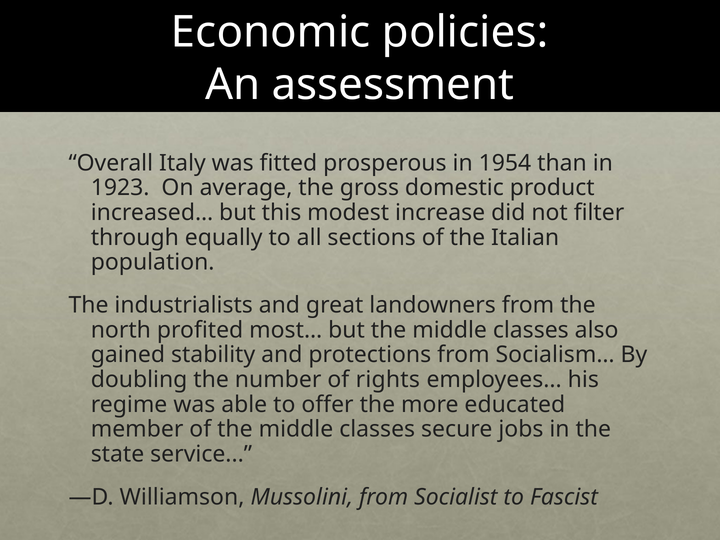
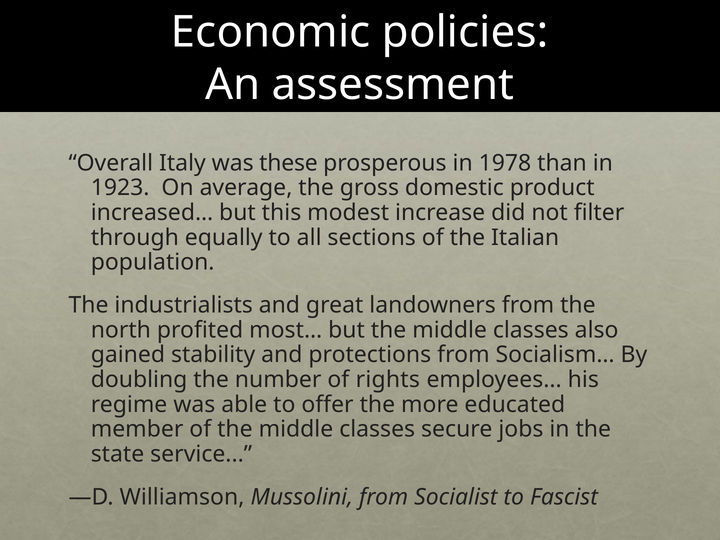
fitted: fitted -> these (289, 163)
1954: 1954 -> 1978 (505, 163)
